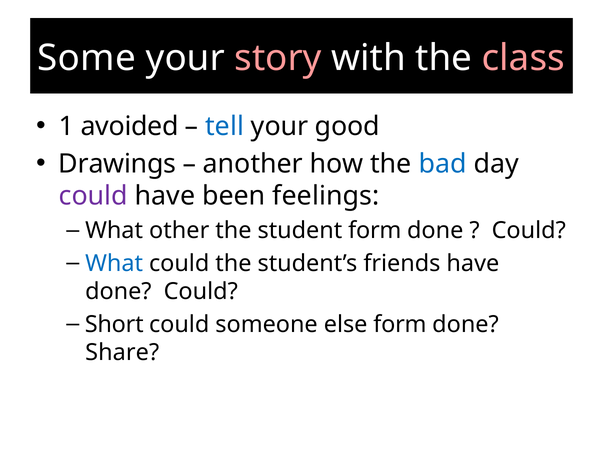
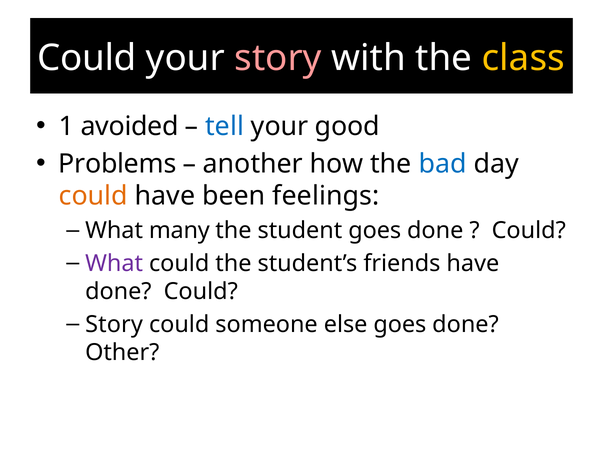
Some: Some -> Could (87, 58)
class colour: pink -> yellow (523, 58)
Drawings: Drawings -> Problems (117, 164)
could colour: purple -> orange (93, 196)
other: other -> many (179, 231)
student form: form -> goes (375, 231)
What colour: blue -> purple (114, 264)
Short: Short -> Story (114, 325)
else form: form -> goes (400, 325)
Share: Share -> Other (122, 353)
